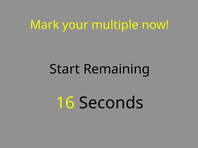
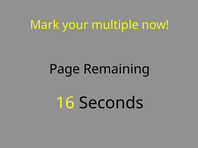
Start: Start -> Page (65, 69)
